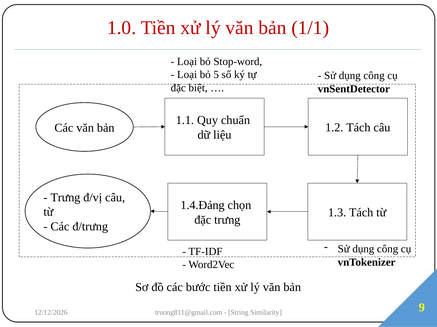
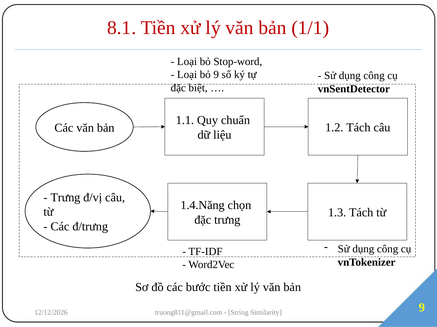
1.0: 1.0 -> 8.1 (122, 28)
bỏ 5: 5 -> 9 (216, 75)
1.4.Đảng: 1.4.Đảng -> 1.4.Năng (203, 206)
